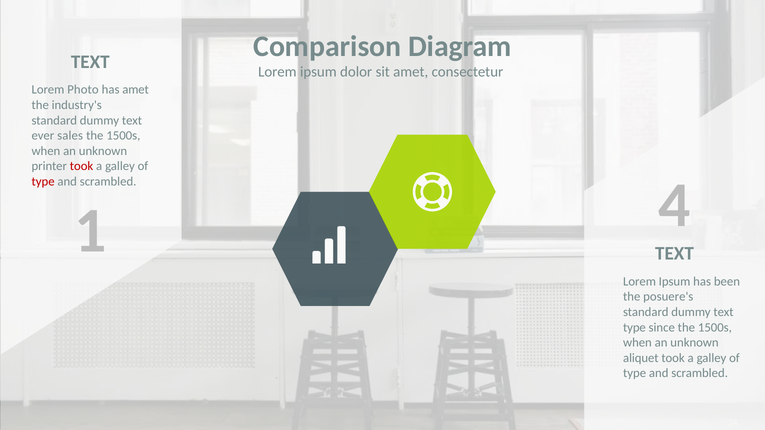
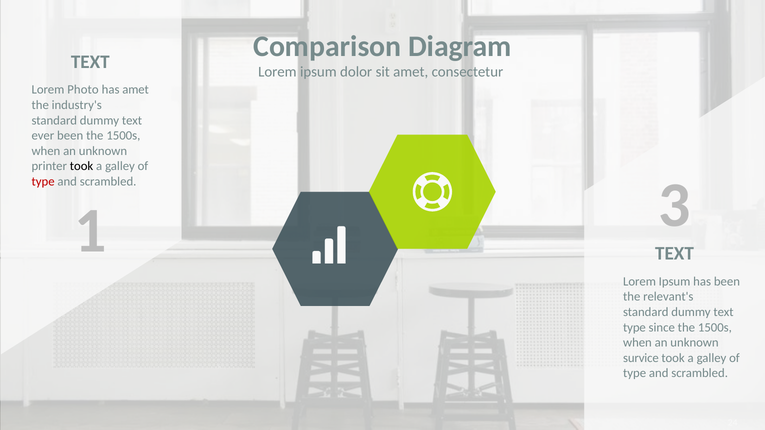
ever sales: sales -> been (70, 136)
took colour: red -> black (82, 166)
4: 4 -> 3 (674, 206)
posuere's: posuere's -> relevant's (668, 297)
aliquet: aliquet -> survice (641, 358)
